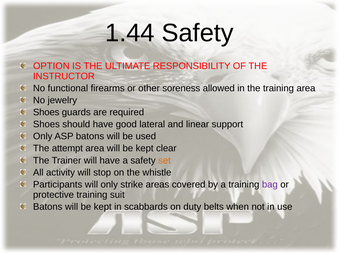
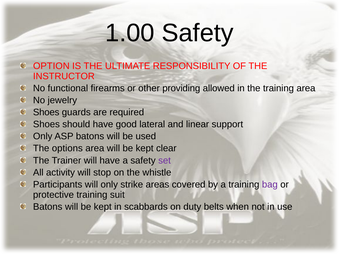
1.44: 1.44 -> 1.00 (130, 33)
soreness: soreness -> providing (181, 88)
attempt: attempt -> options (67, 149)
set colour: orange -> purple (165, 161)
